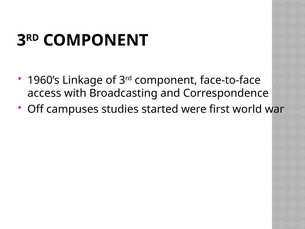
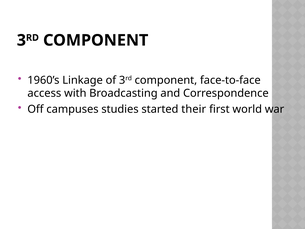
were: were -> their (194, 109)
